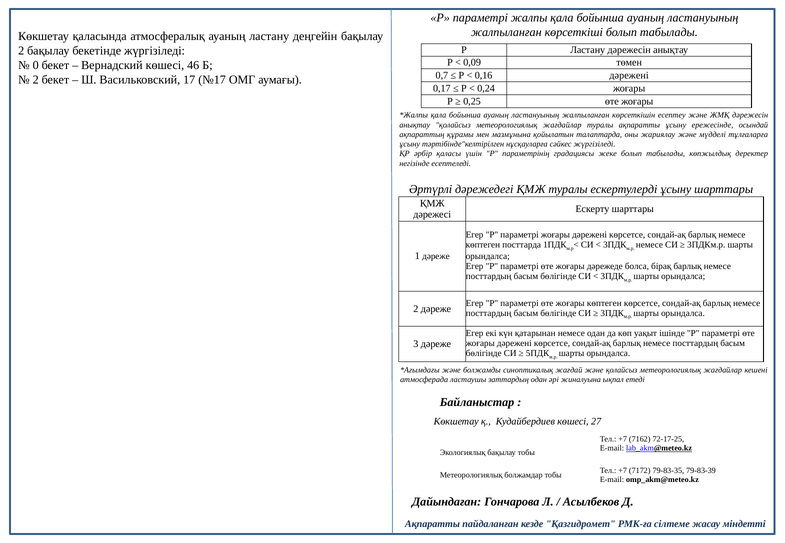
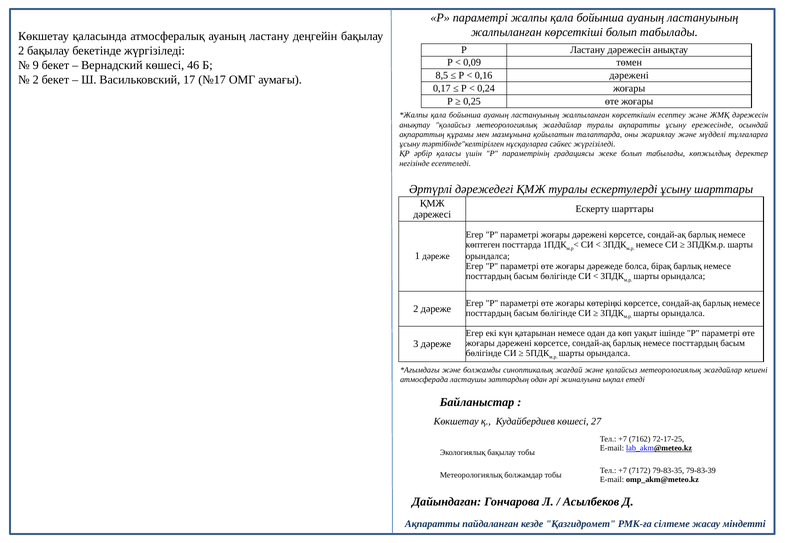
0: 0 -> 9 (36, 65)
0,7: 0,7 -> 8,5 (442, 75)
жоғары көптеген: көптеген -> көтеріңкі (604, 303)
